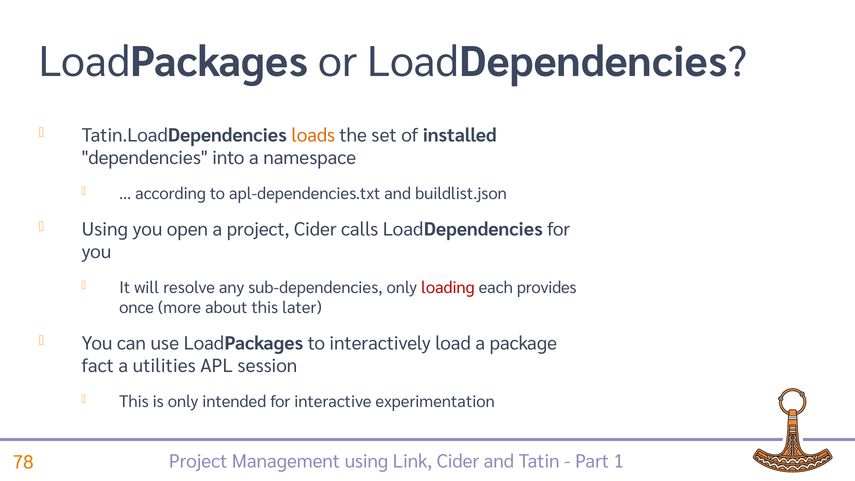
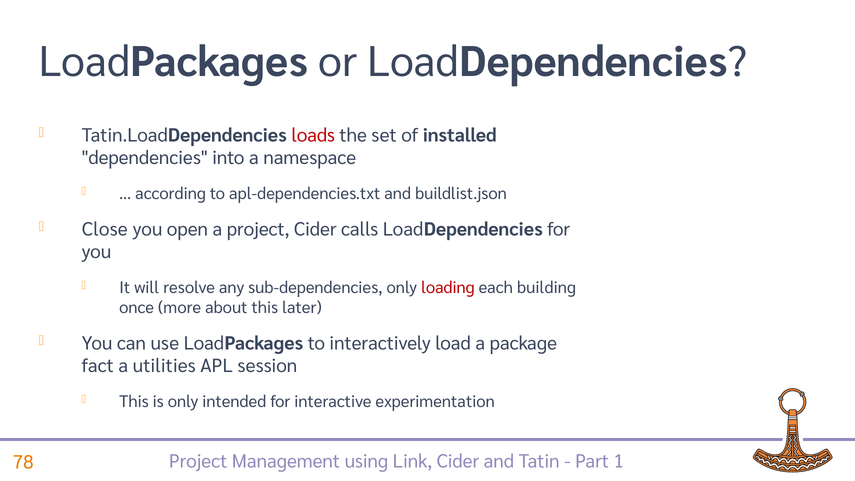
loads colour: orange -> red (313, 135)
Using: Using -> Close (105, 229)
provides: provides -> building (547, 288)
